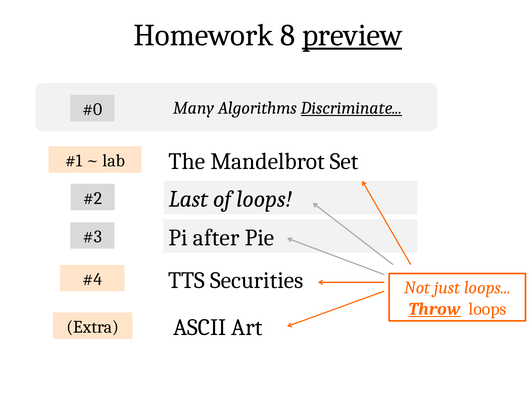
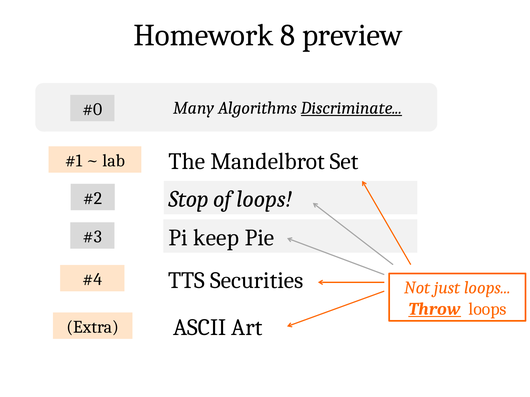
preview underline: present -> none (352, 35)
Last: Last -> Stop (189, 199)
after: after -> keep (216, 238)
